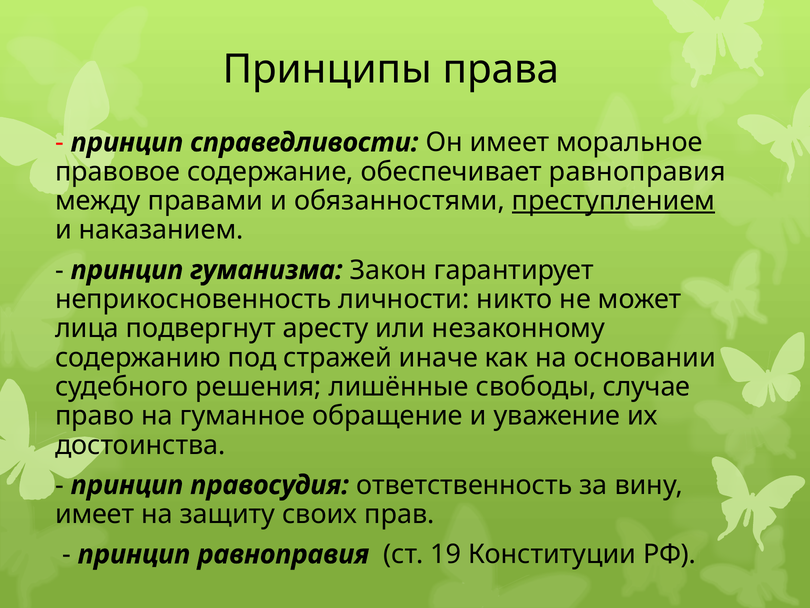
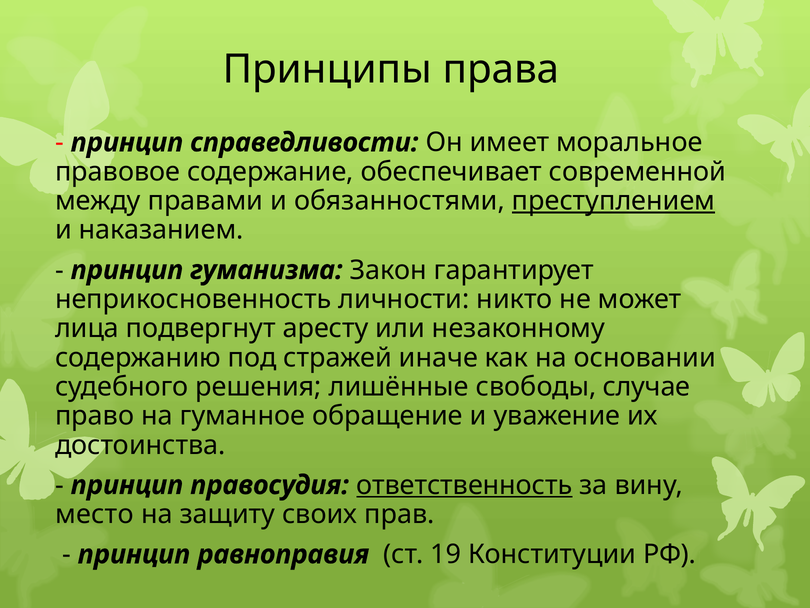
обеспечивает равноправия: равноправия -> современной (638, 172)
ответственность underline: none -> present (464, 485)
имеет: имеет -> место (94, 514)
